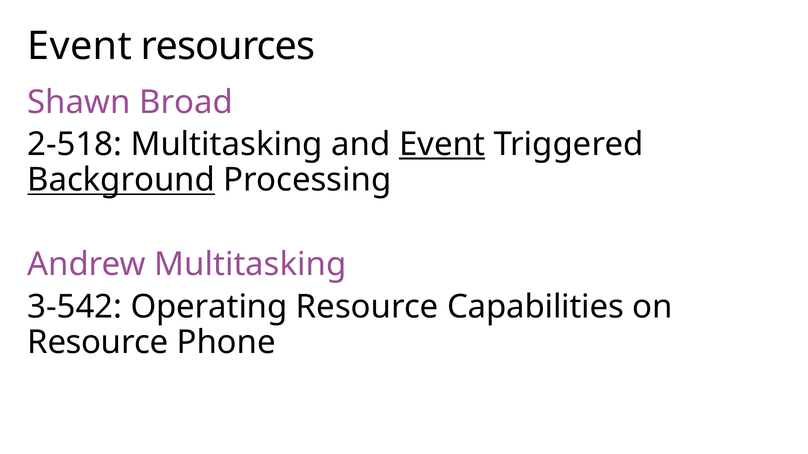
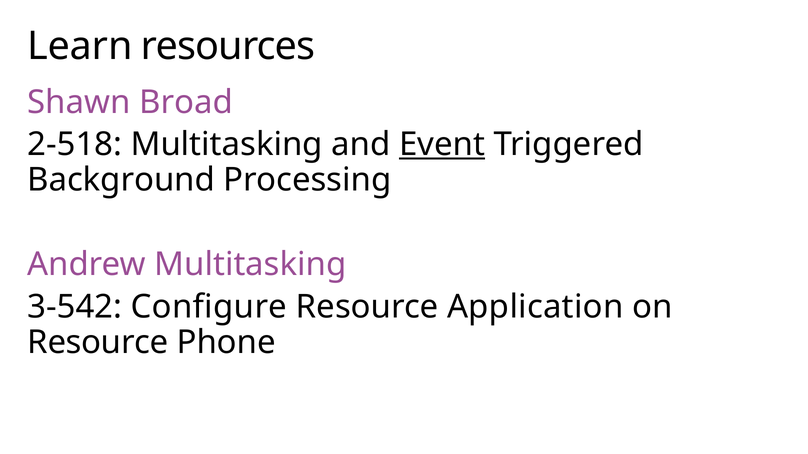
Event: Event -> Learn (80, 46)
Background underline: present -> none (121, 180)
Operating: Operating -> Configure (209, 307)
Capabilities: Capabilities -> Application (535, 307)
